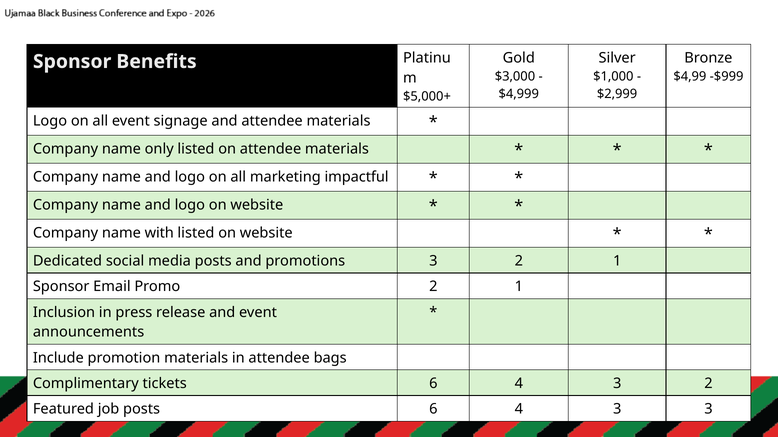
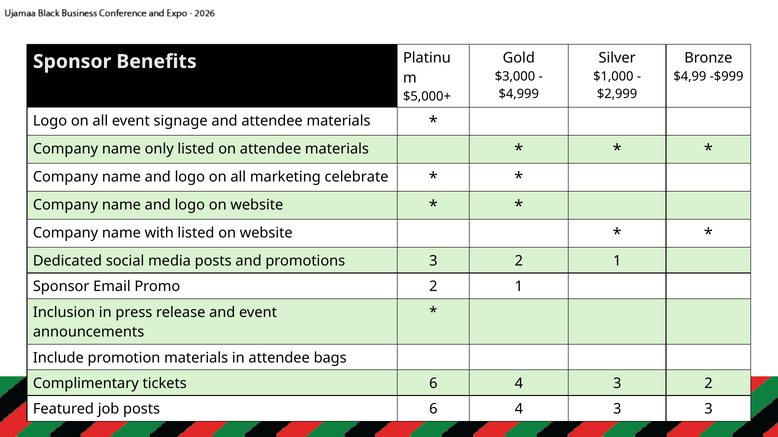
impactful: impactful -> celebrate (357, 177)
